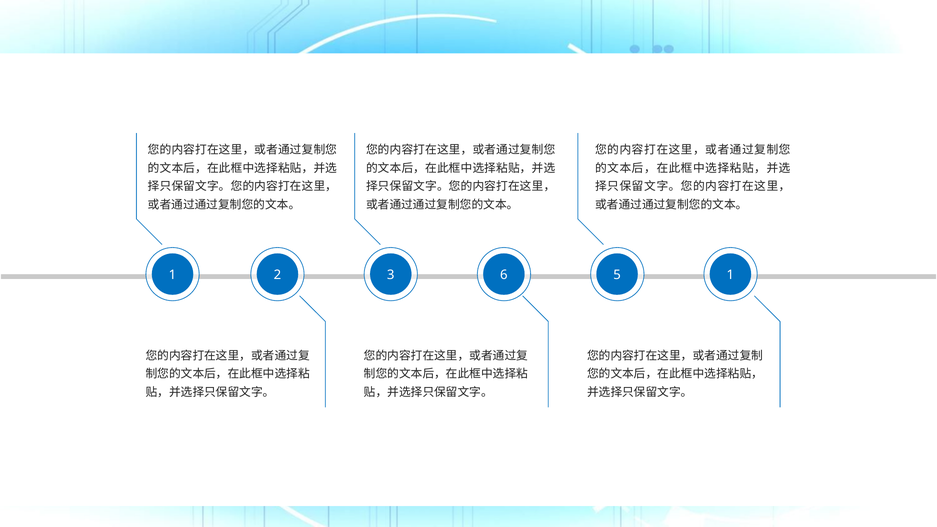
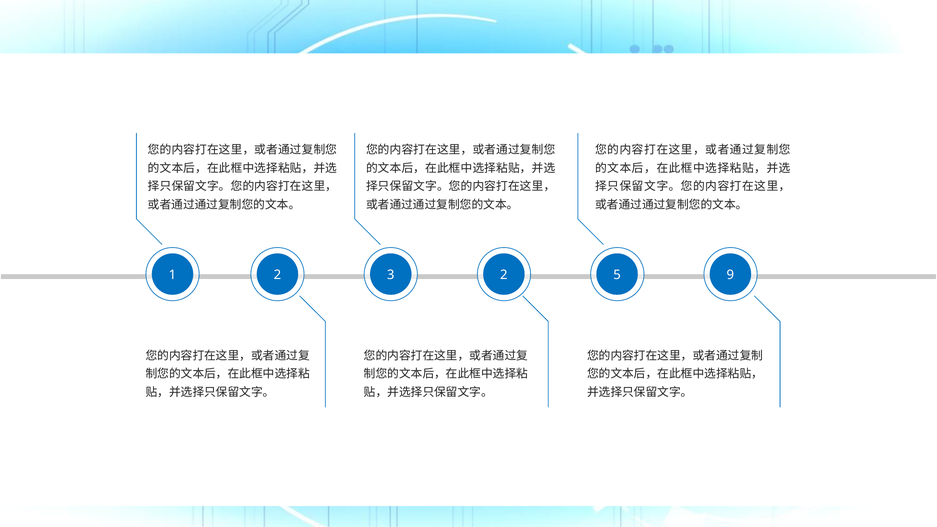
3 6: 6 -> 2 (504, 275)
5 1: 1 -> 9 (730, 275)
